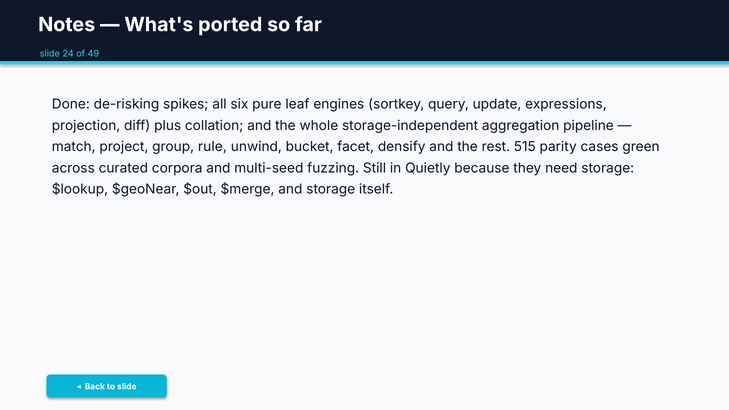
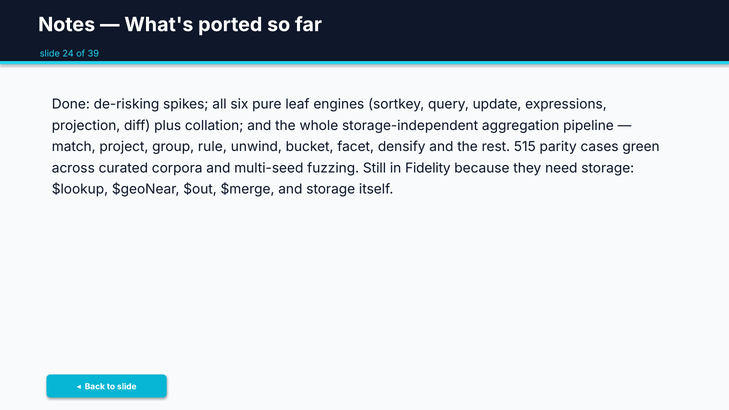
49: 49 -> 39 (93, 54)
Quietly: Quietly -> Fidelity (428, 168)
